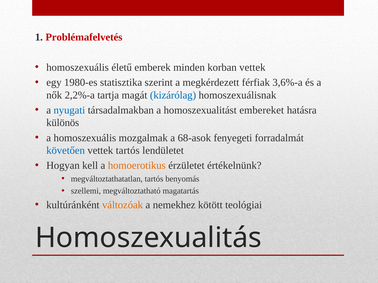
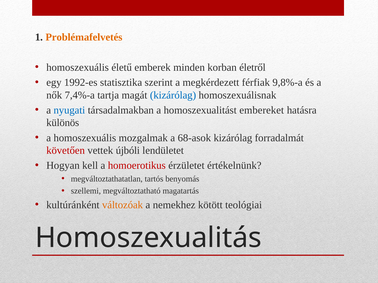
Problémafelvetés colour: red -> orange (84, 37)
korban vettek: vettek -> életről (252, 68)
1980-es: 1980-es -> 1992-es (81, 83)
3,6%-a: 3,6%-a -> 9,8%-a (288, 83)
2,2%-a: 2,2%-a -> 7,4%-a (80, 95)
68-asok fenyegeti: fenyegeti -> kizárólag (233, 138)
követően colour: blue -> red (66, 151)
vettek tartós: tartós -> újbóli (128, 151)
homoerotikus colour: orange -> red (137, 166)
